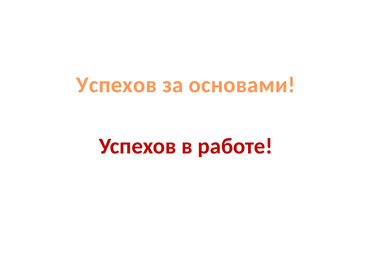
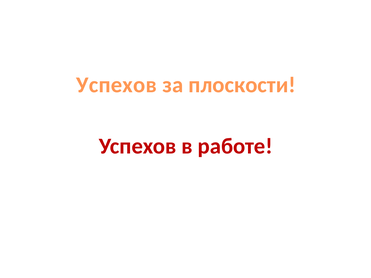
основами: основами -> плоскости (242, 85)
